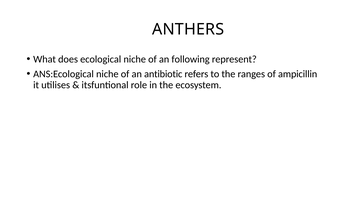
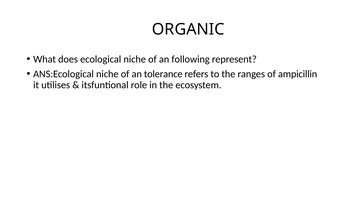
ANTHERS: ANTHERS -> ORGANIC (188, 29)
antibiotic: antibiotic -> tolerance (163, 74)
